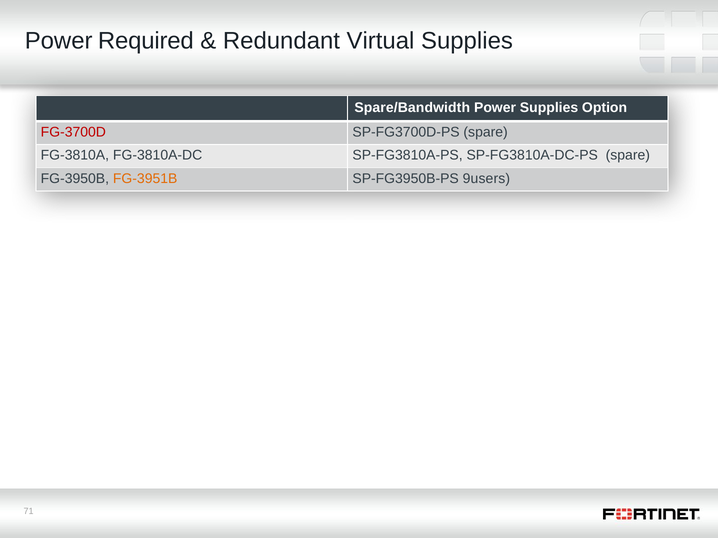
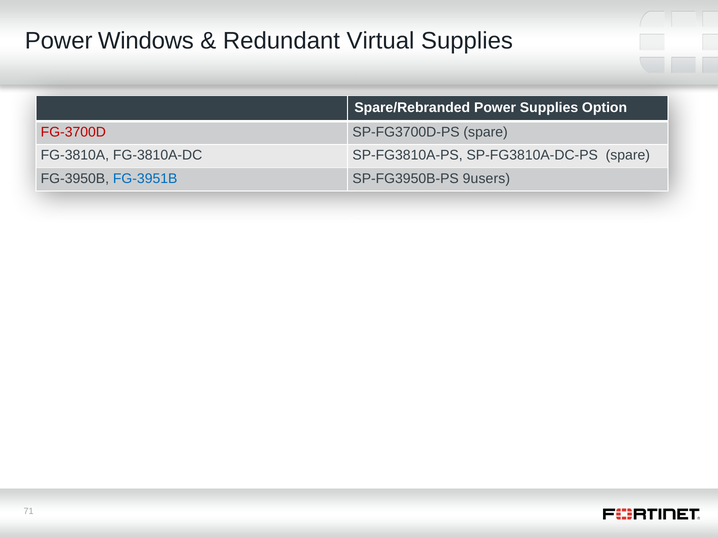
Required: Required -> Windows (146, 41)
Spare/Bandwidth: Spare/Bandwidth -> Spare/Rebranded (412, 108)
FG-3951B colour: orange -> blue (145, 179)
